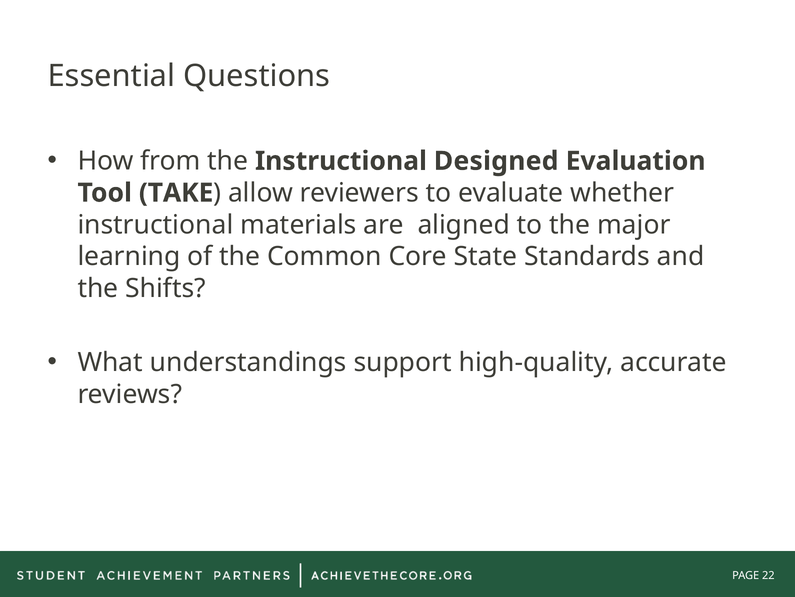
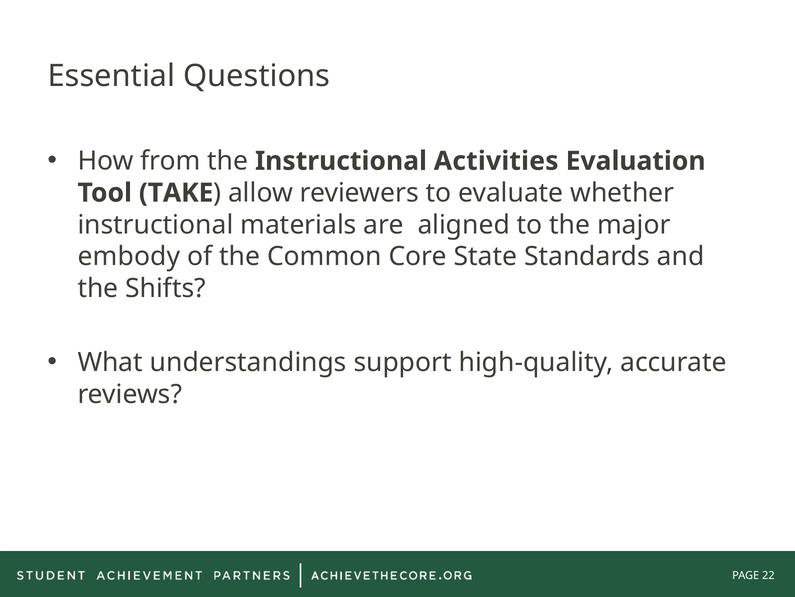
Designed: Designed -> Activities (496, 161)
learning: learning -> embody (129, 256)
